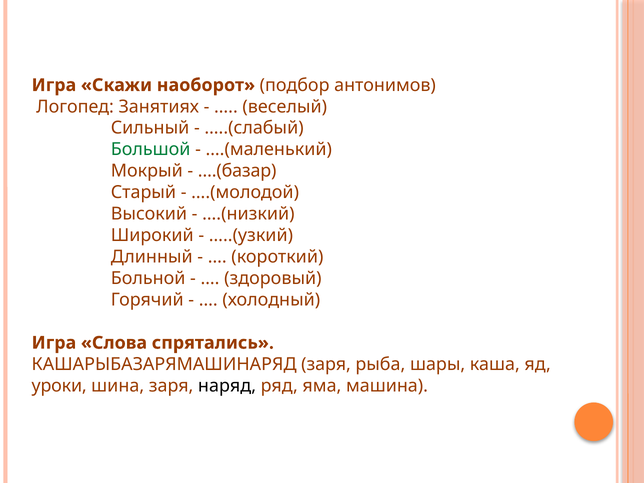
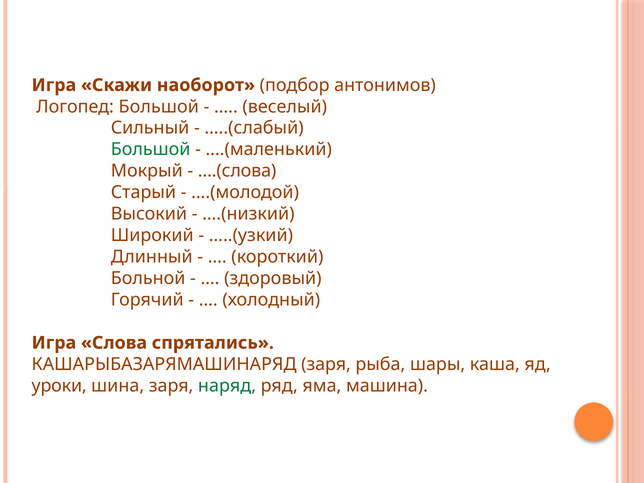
Логопед Занятиях: Занятиях -> Большой (159, 107)
….(базар: ….(базар -> ….(слова (237, 171)
наряд colour: black -> green (227, 386)
